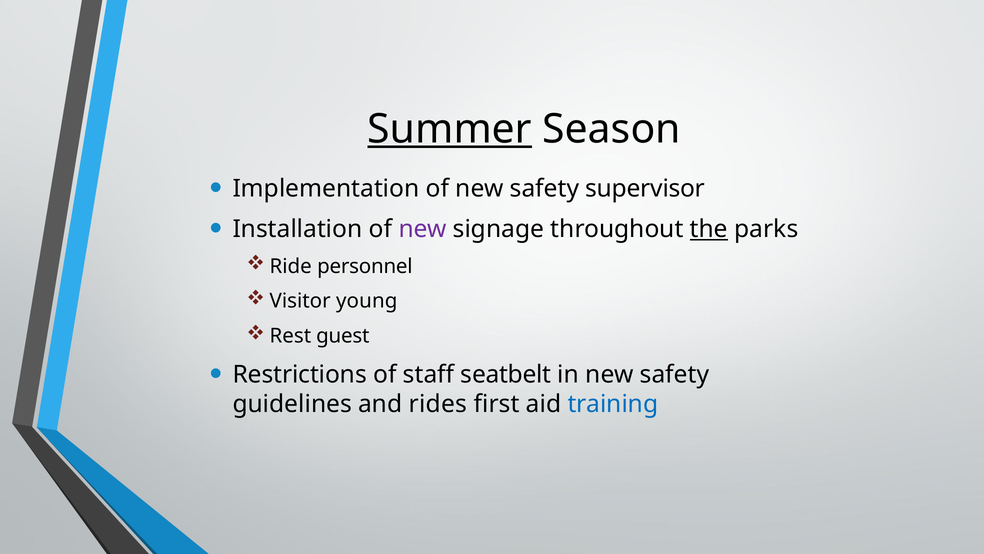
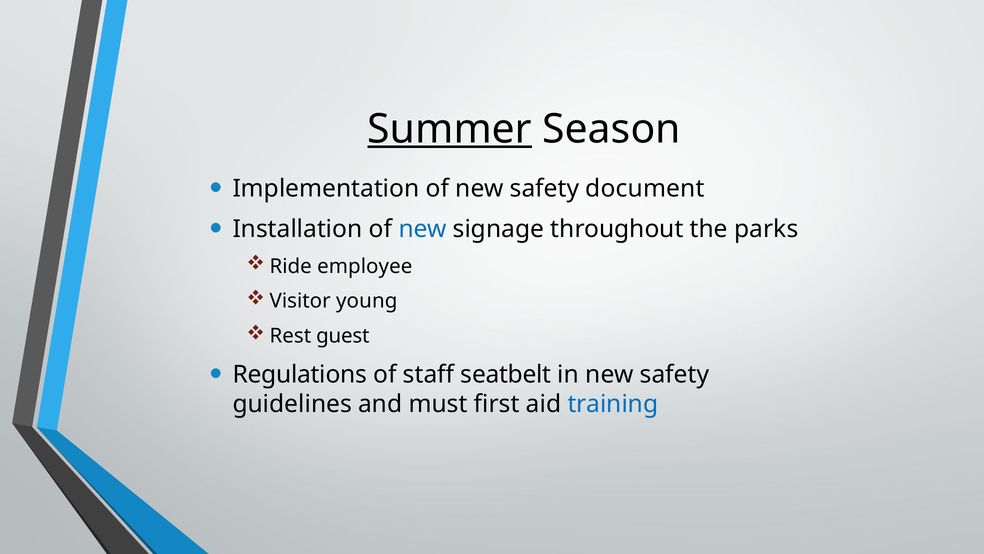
supervisor: supervisor -> document (645, 188)
new colour: purple -> blue (423, 229)
the underline: present -> none (709, 229)
personnel: personnel -> employee (365, 266)
Restrictions: Restrictions -> Regulations (300, 374)
rides: rides -> must (438, 404)
